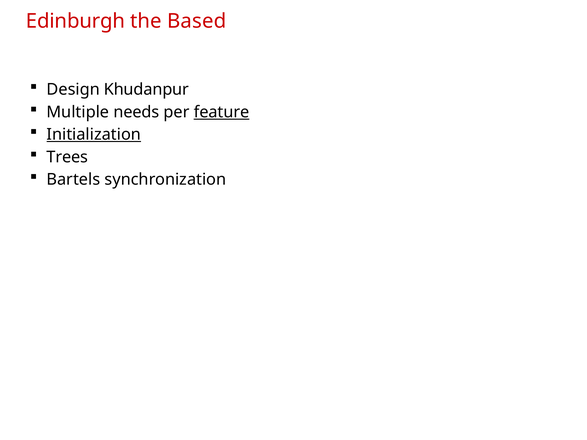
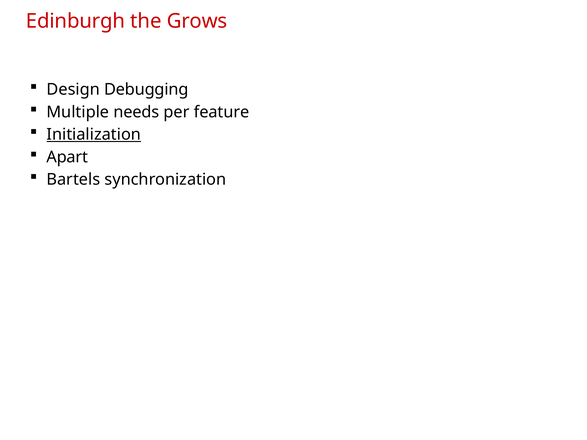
Based: Based -> Grows (197, 21)
Khudanpur: Khudanpur -> Debugging (146, 90)
feature underline: present -> none (222, 112)
Trees: Trees -> Apart (67, 157)
